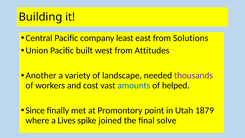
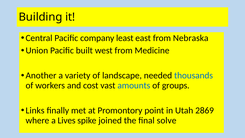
Solutions: Solutions -> Nebraska (191, 38)
Attitudes: Attitudes -> Medicine (152, 50)
thousands colour: purple -> blue (194, 75)
helped: helped -> groups (176, 85)
Since: Since -> Links (35, 110)
1879: 1879 -> 2869 (205, 110)
